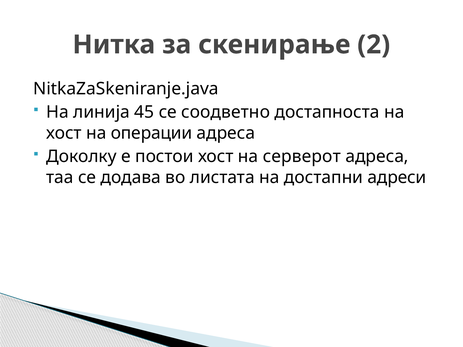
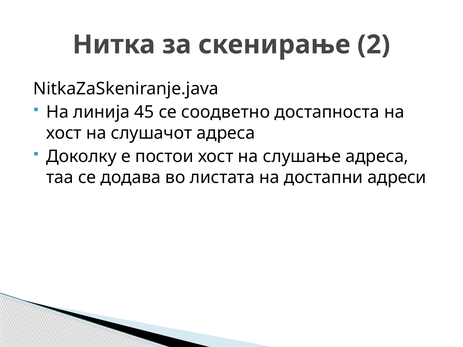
операции: операции -> слушачот (152, 133)
серверот: серверот -> слушање (302, 157)
